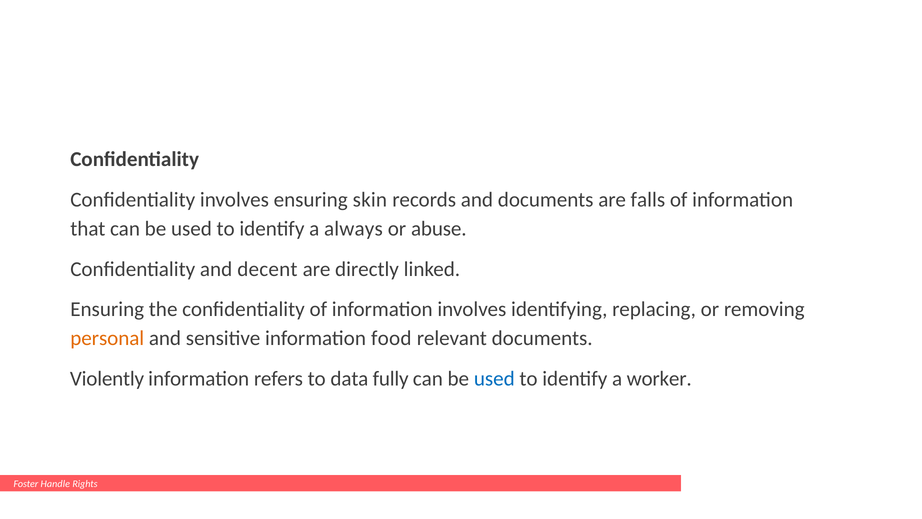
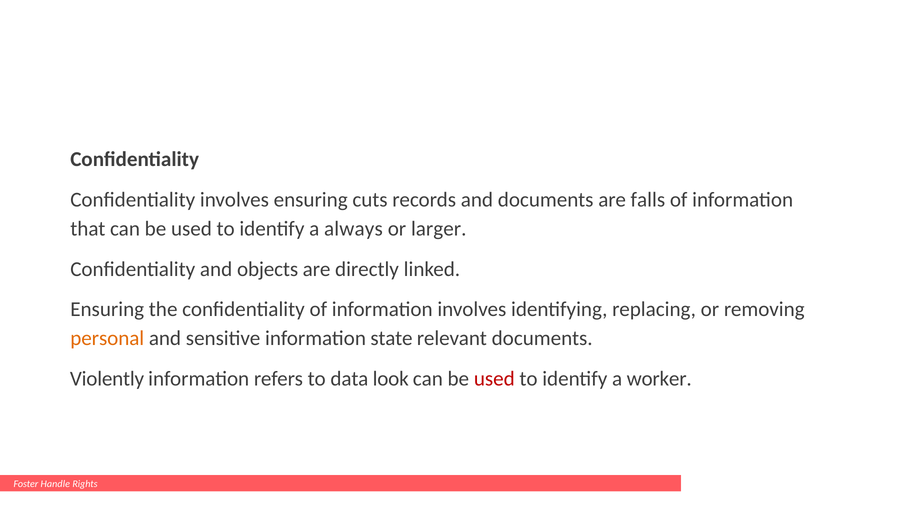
skin: skin -> cuts (370, 200)
abuse: abuse -> larger (439, 228)
decent: decent -> objects (268, 269)
food: food -> state (391, 338)
fully: fully -> look (391, 378)
used colour: blue -> red (494, 378)
